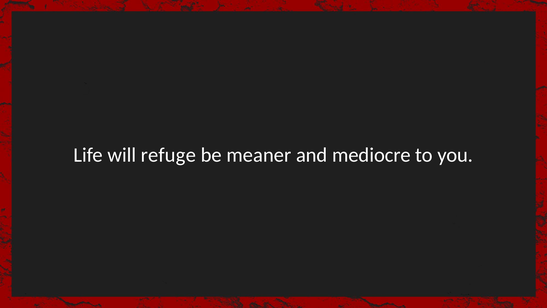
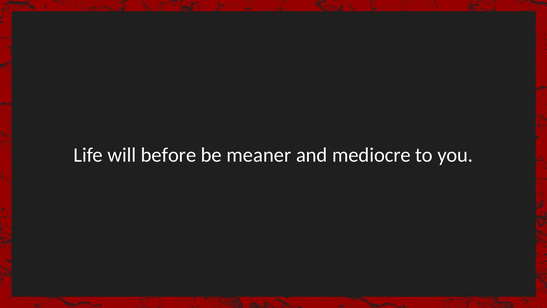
refuge: refuge -> before (168, 155)
